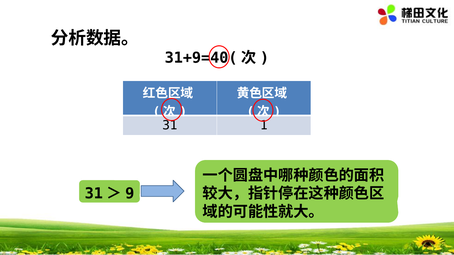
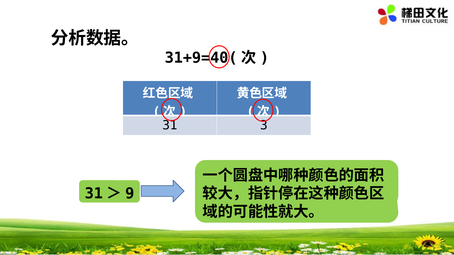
1: 1 -> 3 (264, 125)
